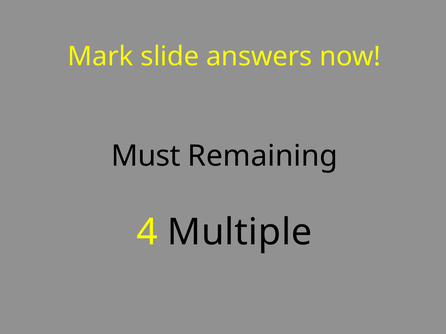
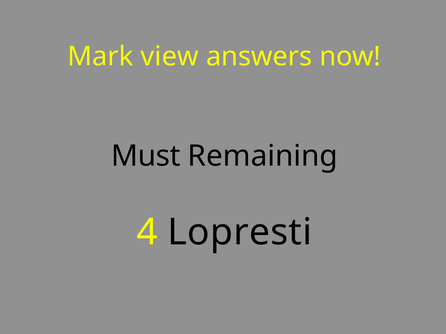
slide: slide -> view (170, 57)
Multiple: Multiple -> Lopresti (240, 233)
